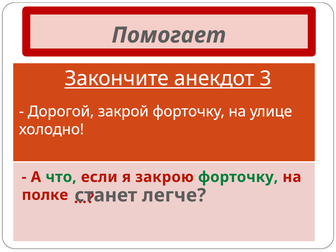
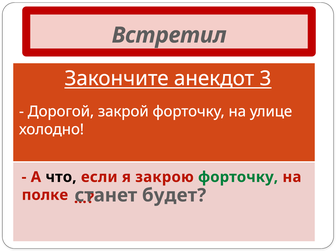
Помогает: Помогает -> Встретил (169, 35)
что colour: green -> black (61, 177)
легче: легче -> будет (174, 195)
